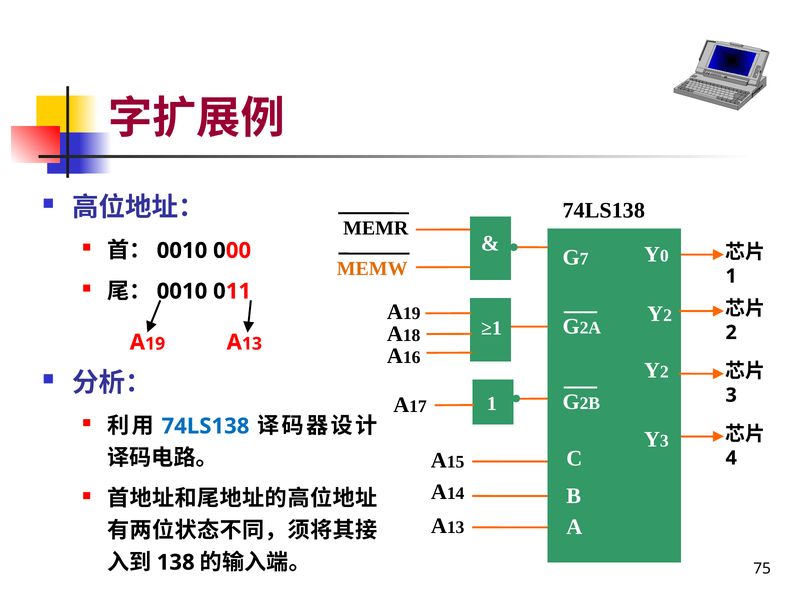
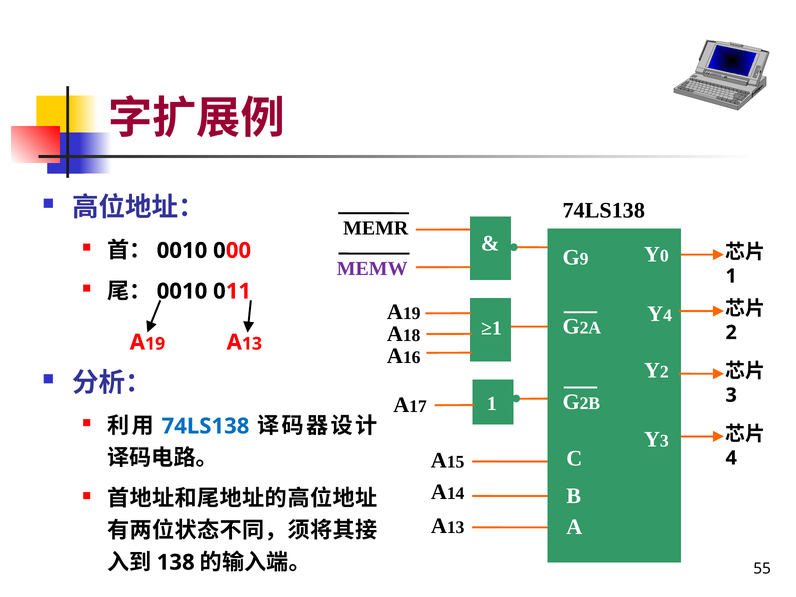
7: 7 -> 9 (584, 259)
MEMW colour: orange -> purple (372, 269)
2: 2 -> 4 (668, 316)
75: 75 -> 55 (762, 569)
